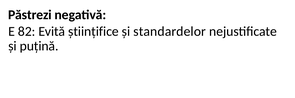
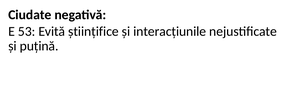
Păstrezi: Păstrezi -> Ciudate (30, 15)
82: 82 -> 53 (27, 32)
standardelor: standardelor -> interacțiunile (170, 32)
